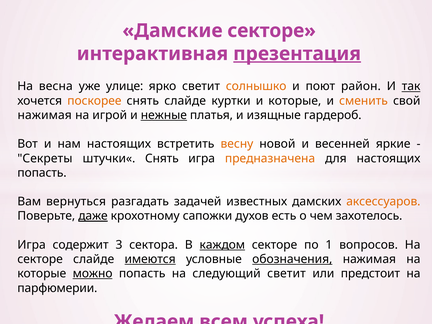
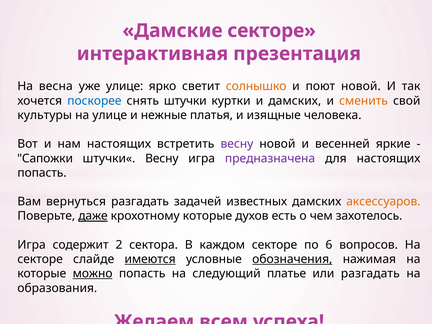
презентация underline: present -> none (297, 54)
поют район: район -> новой (361, 86)
так underline: present -> none (411, 86)
поскорее colour: orange -> blue (94, 101)
снять слайде: слайде -> штучки (185, 101)
и которые: которые -> дамских (295, 101)
нажимая: нажимая -> культуры (45, 115)
на игрой: игрой -> улице (110, 115)
нежные underline: present -> none (164, 115)
гардероб: гардероб -> человека (333, 115)
весну colour: orange -> purple (237, 144)
Секреты: Секреты -> Сапожки (45, 158)
штучки« Снять: Снять -> Весну (162, 158)
предназначена colour: orange -> purple (270, 158)
крохотному сапожки: сапожки -> которые (207, 216)
3: 3 -> 2 (119, 245)
каждом underline: present -> none (222, 245)
1: 1 -> 6 (329, 245)
следующий светит: светит -> платье (287, 274)
или предстоит: предстоит -> разгадать (370, 274)
парфюмерии: парфюмерии -> образования (57, 288)
